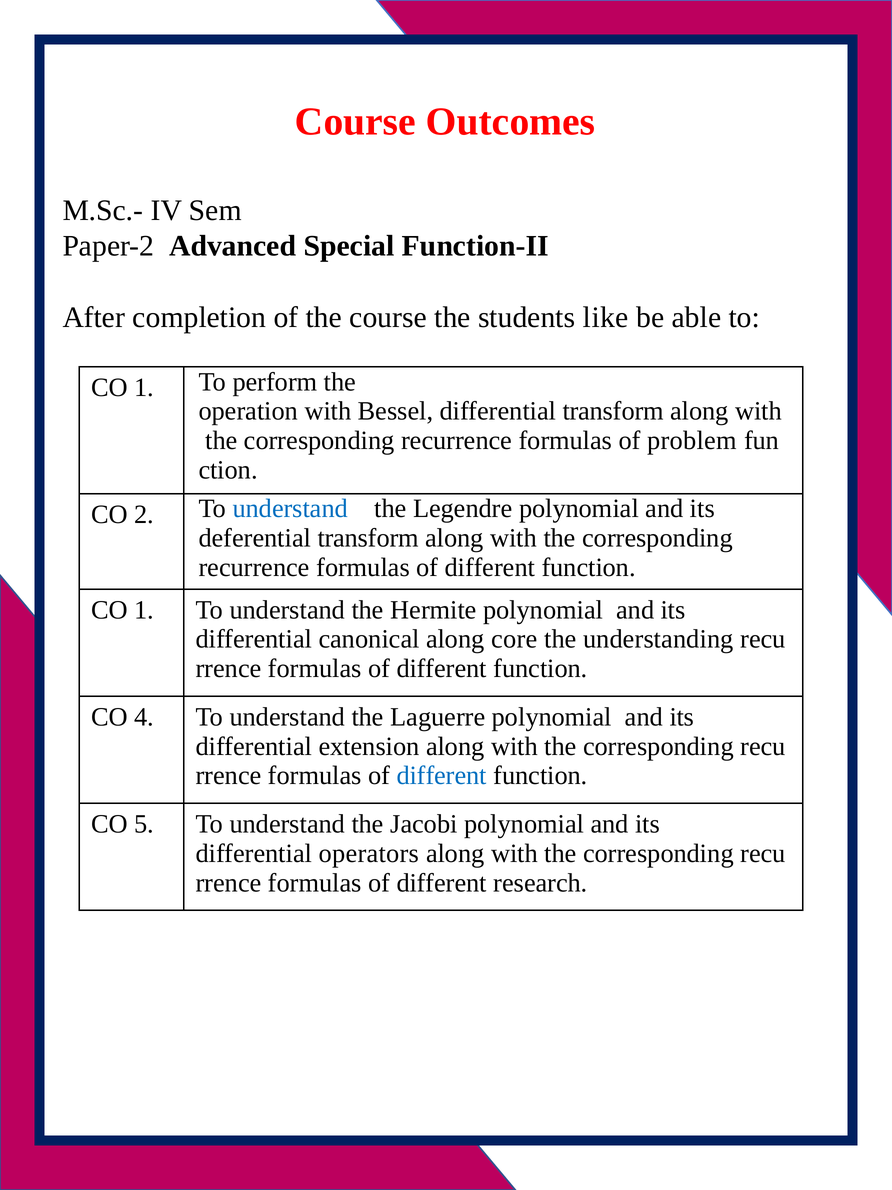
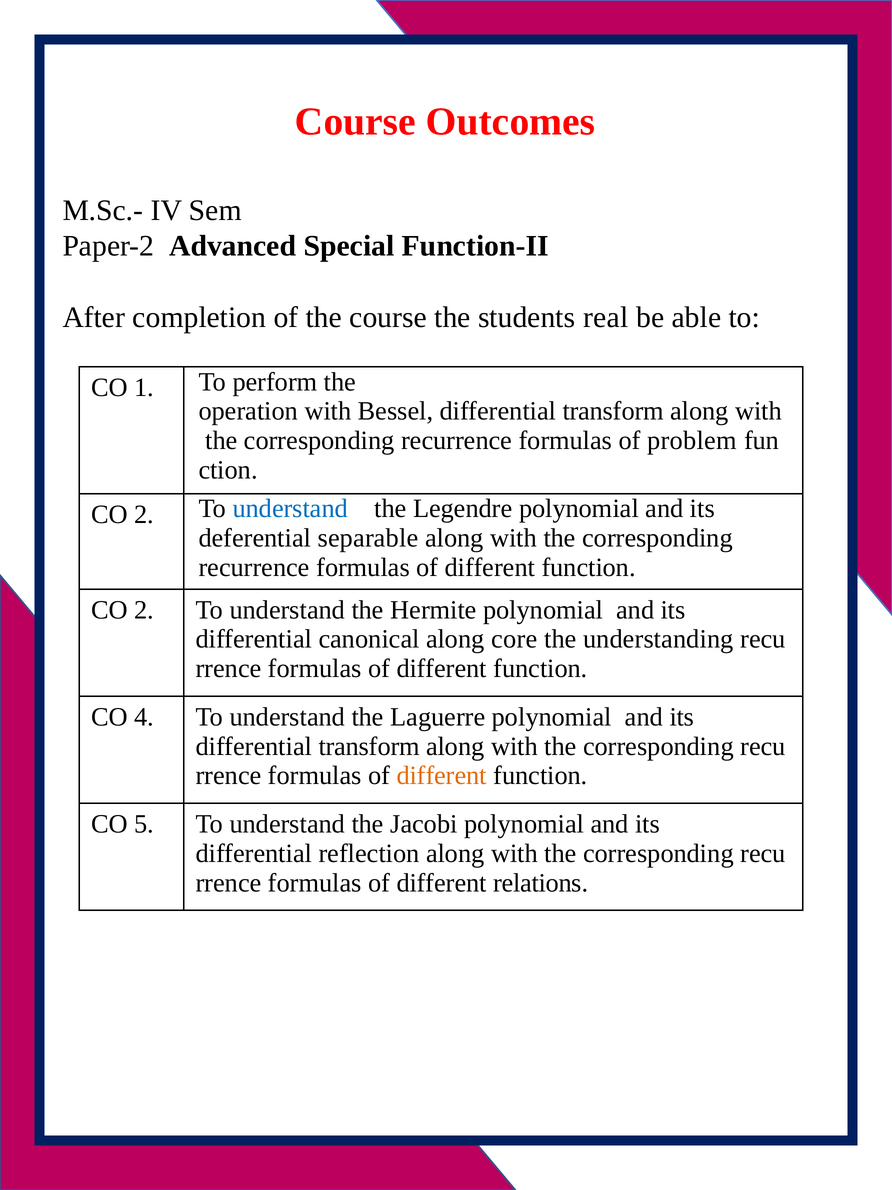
like: like -> real (606, 317)
deferential transform: transform -> separable (368, 538)
1: 1 -> 2 (144, 610)
extension: extension -> transform (369, 746)
different colour: blue -> orange (442, 775)
operators: operators -> reflection (369, 853)
research: research -> relations (541, 882)
